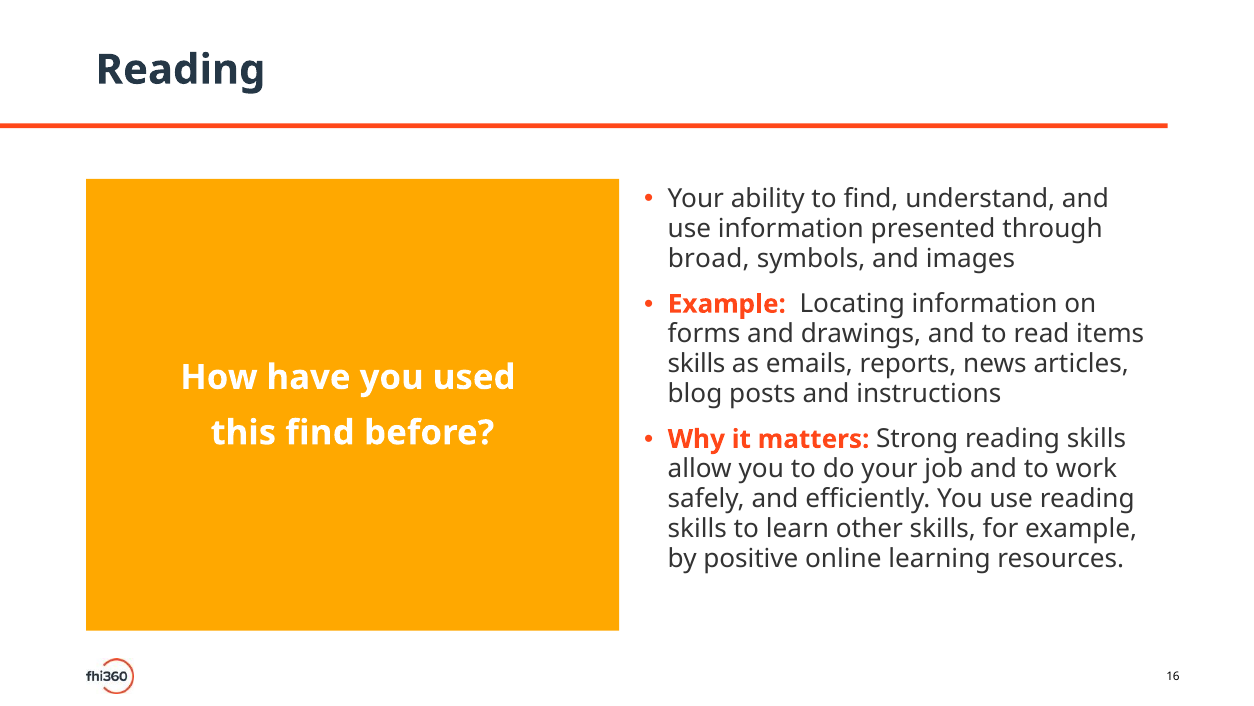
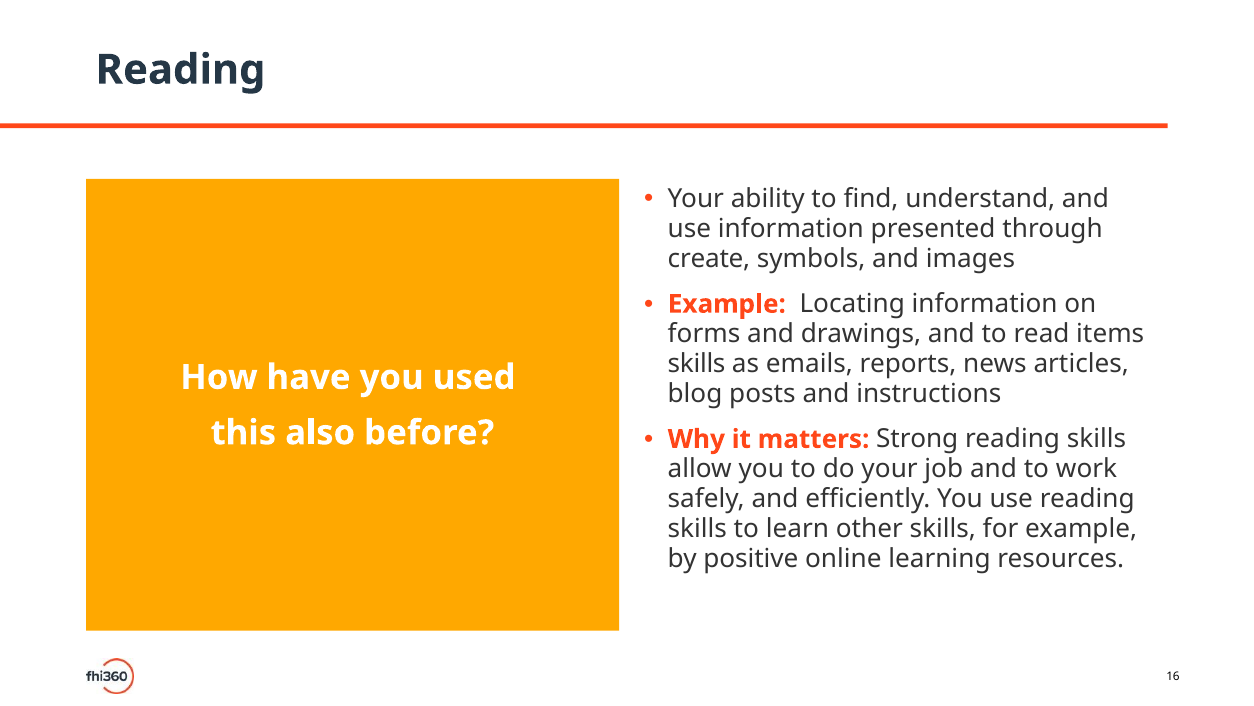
broad: broad -> create (709, 258)
this find: find -> also (320, 432)
